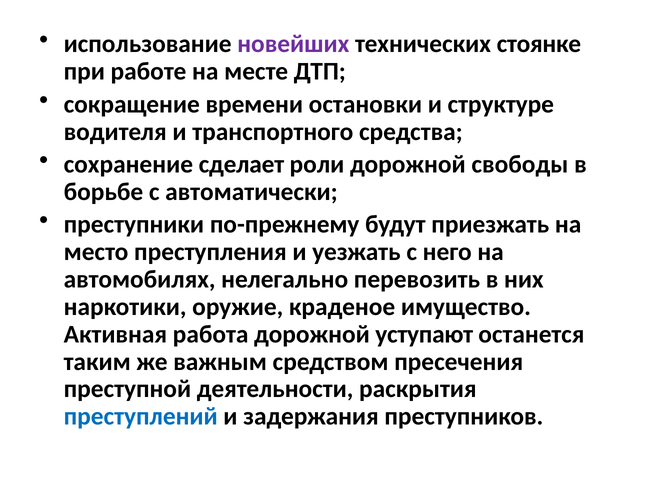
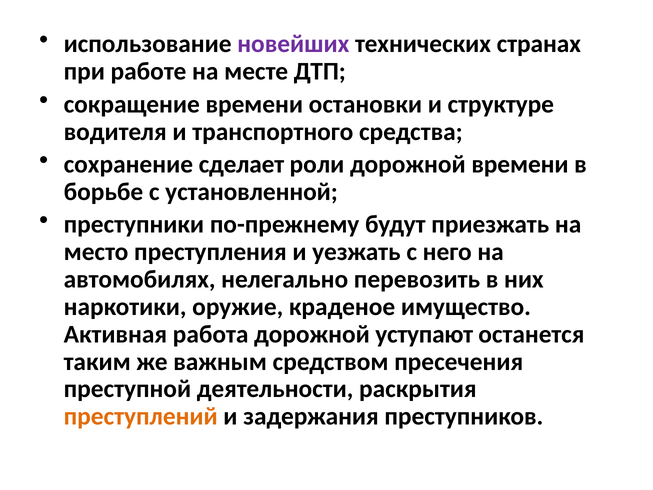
стоянке: стоянке -> странах (539, 44)
дорожной свободы: свободы -> времени (520, 164)
автоматически: автоматически -> установленной (251, 192)
преступлений colour: blue -> orange (141, 416)
